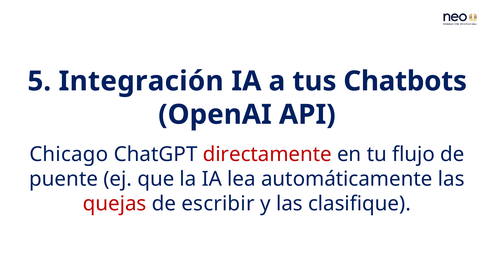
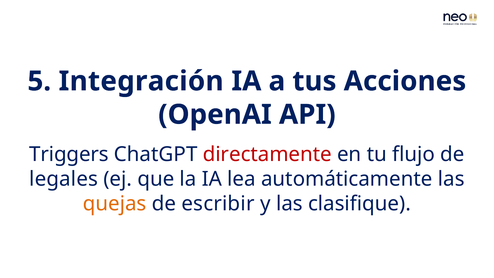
Chatbots: Chatbots -> Acciones (405, 81)
Chicago: Chicago -> Triggers (69, 154)
puente: puente -> legales (64, 179)
quejas colour: red -> orange (115, 204)
